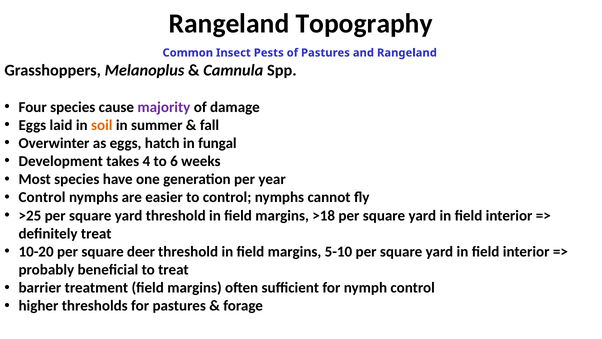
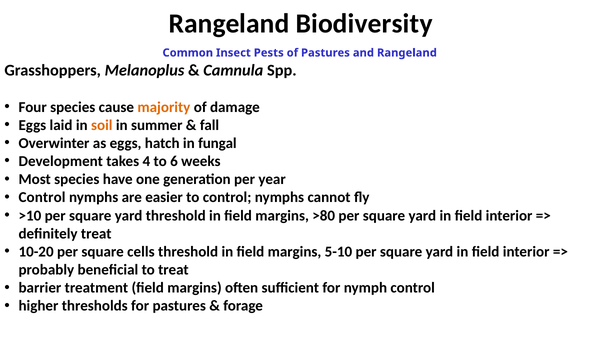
Topography: Topography -> Biodiversity (364, 24)
majority colour: purple -> orange (164, 107)
>25: >25 -> >10 (30, 215)
>18: >18 -> >80 (324, 215)
deer: deer -> cells (141, 251)
